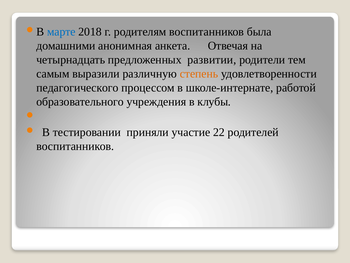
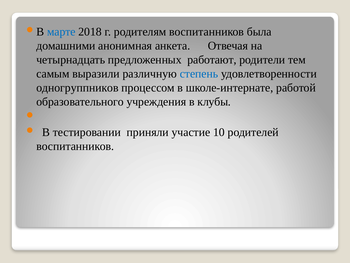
развитии: развитии -> работают (212, 60)
степень colour: orange -> blue (199, 74)
педагогического: педагогического -> одногруппников (77, 88)
22: 22 -> 10 (219, 132)
